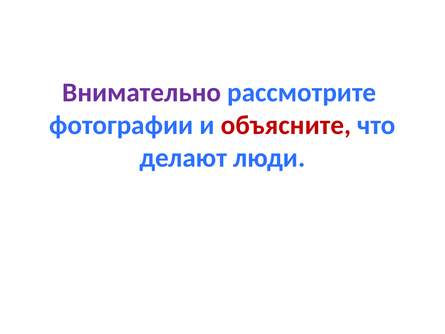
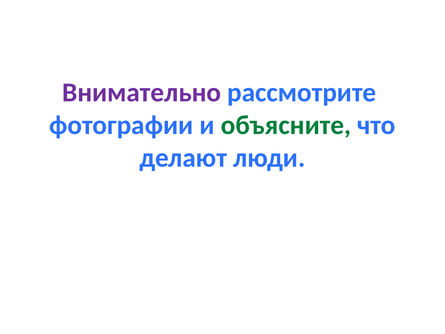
объясните colour: red -> green (286, 125)
